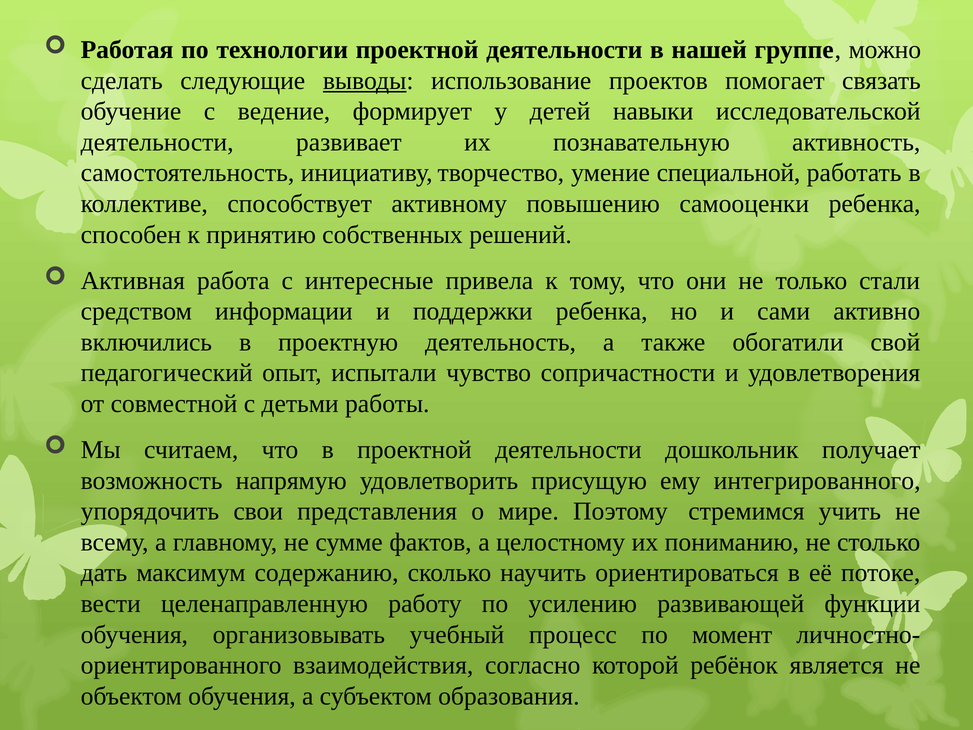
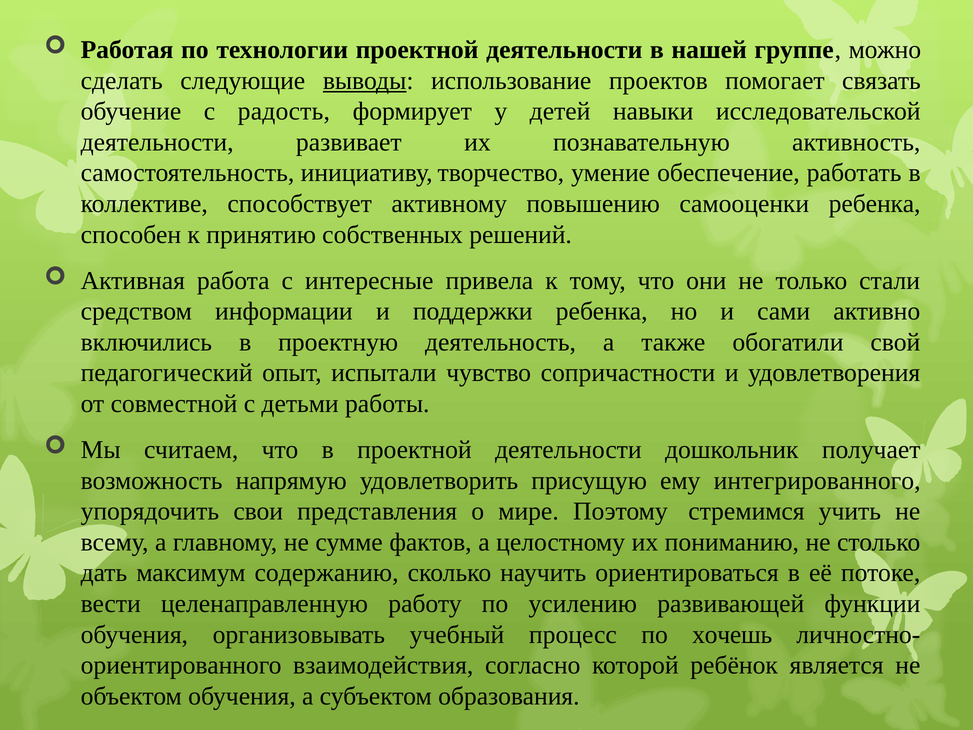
ведение: ведение -> радость (284, 111)
специальной: специальной -> обеспечение (728, 173)
момент: момент -> хочешь (732, 634)
